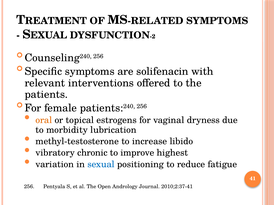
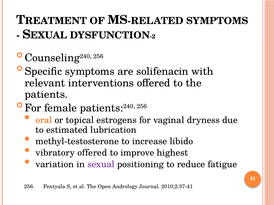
morbidity: morbidity -> estimated (67, 130)
vibratory chronic: chronic -> offered (92, 153)
sexual colour: blue -> purple (101, 165)
